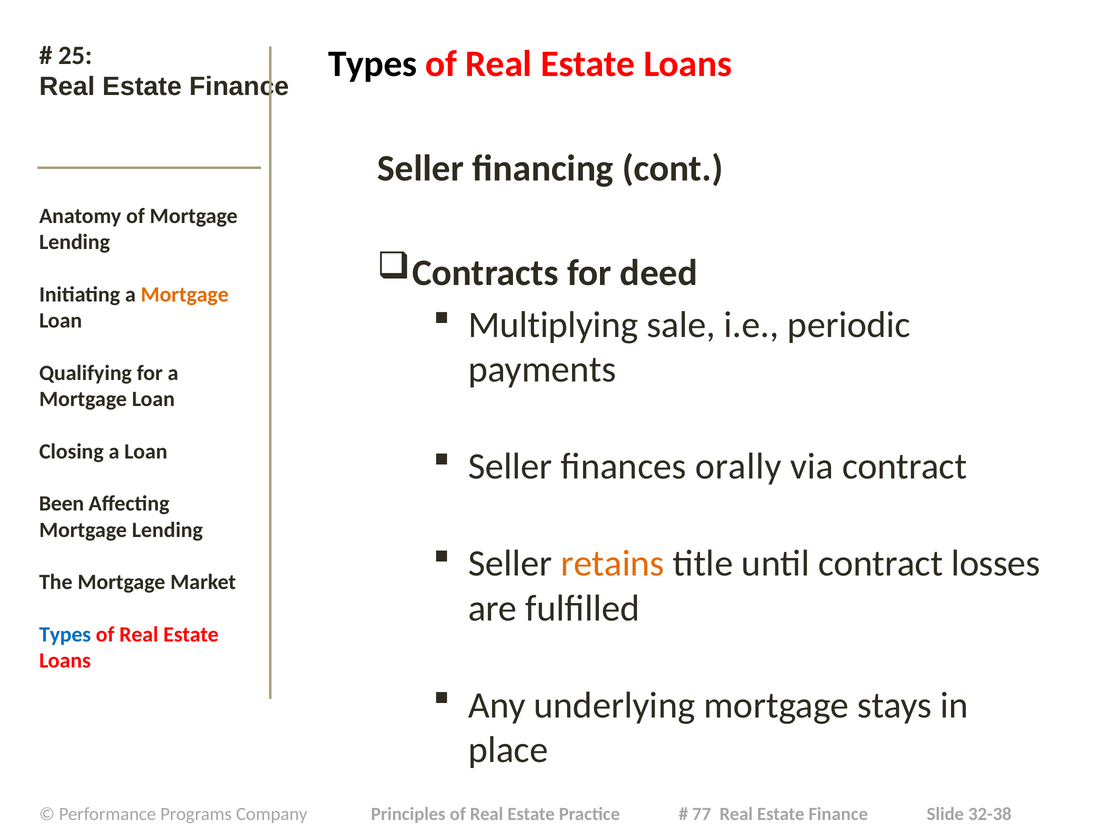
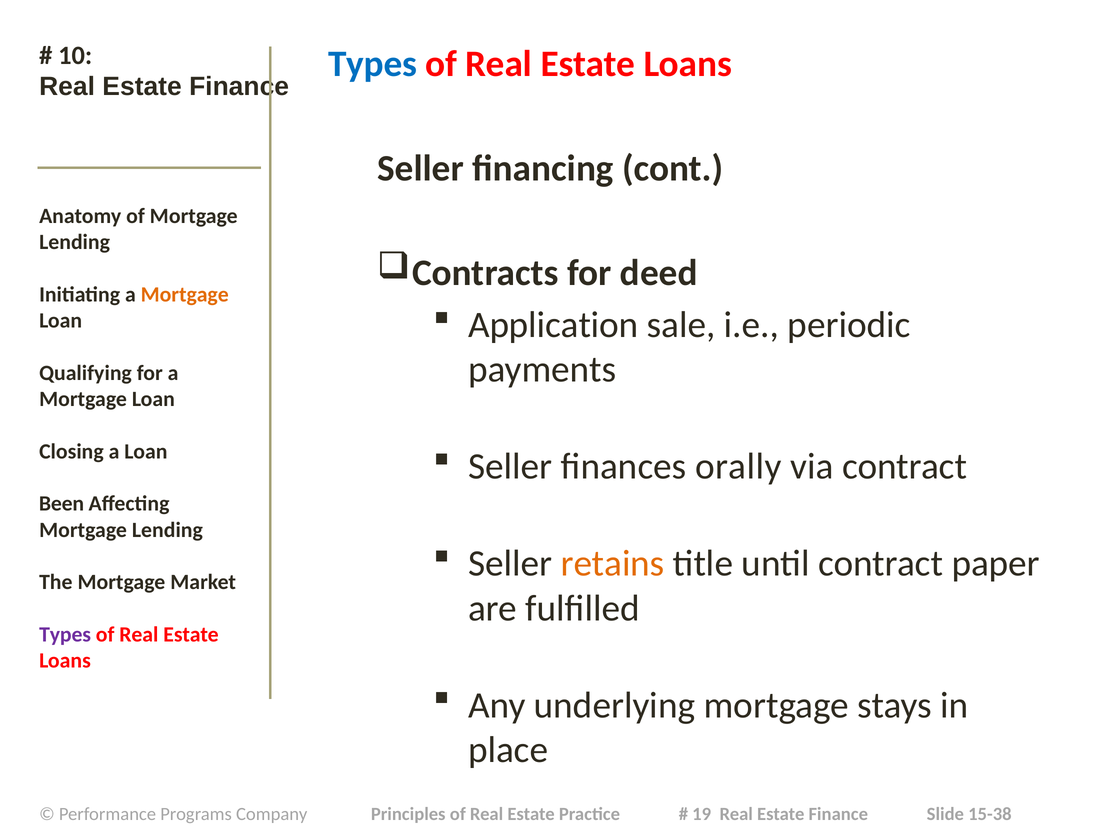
25: 25 -> 10 (75, 55)
Types colour: black -> blue (373, 64)
Multiplying: Multiplying -> Application (553, 325)
losses: losses -> paper (996, 564)
Types colour: blue -> purple (65, 635)
77: 77 -> 19 (702, 814)
32-38: 32-38 -> 15-38 (990, 814)
